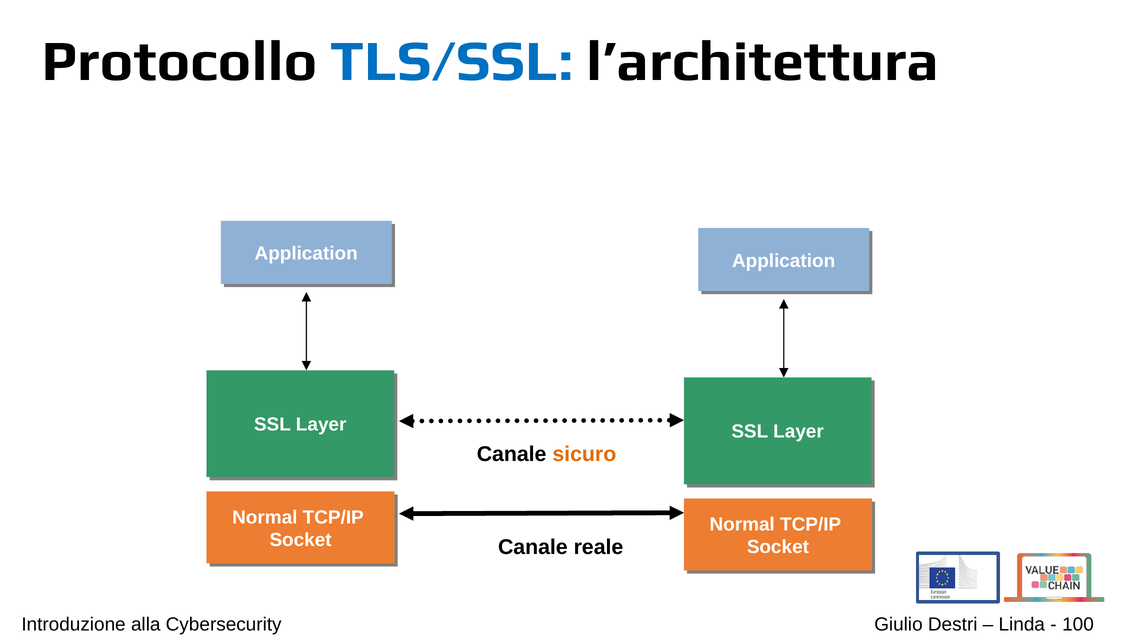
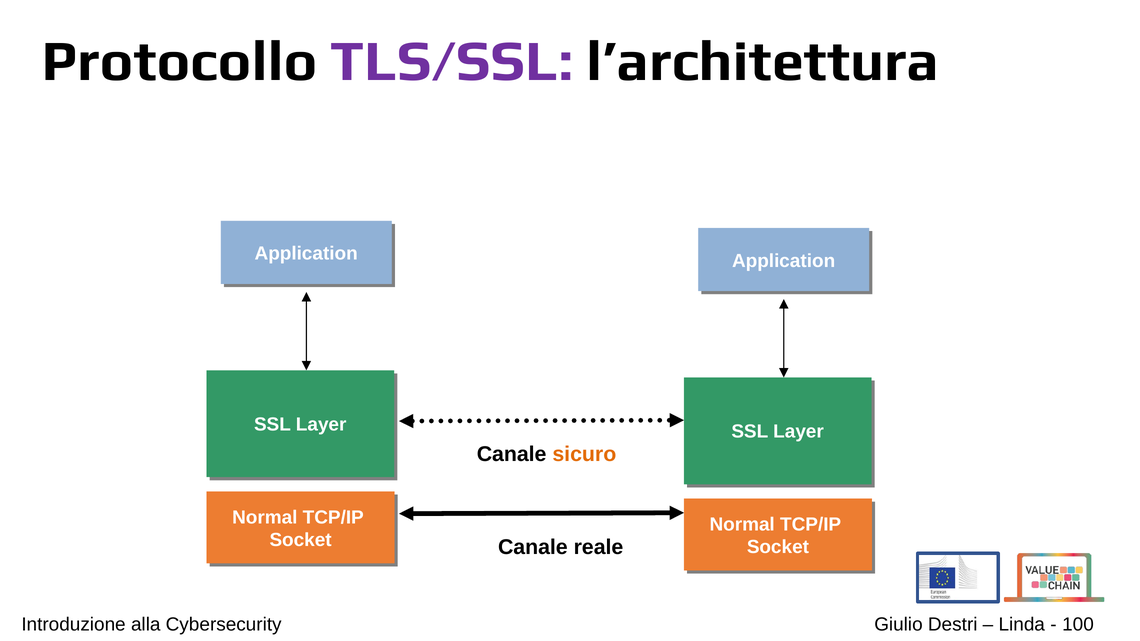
TLS/SSL colour: blue -> purple (452, 62)
